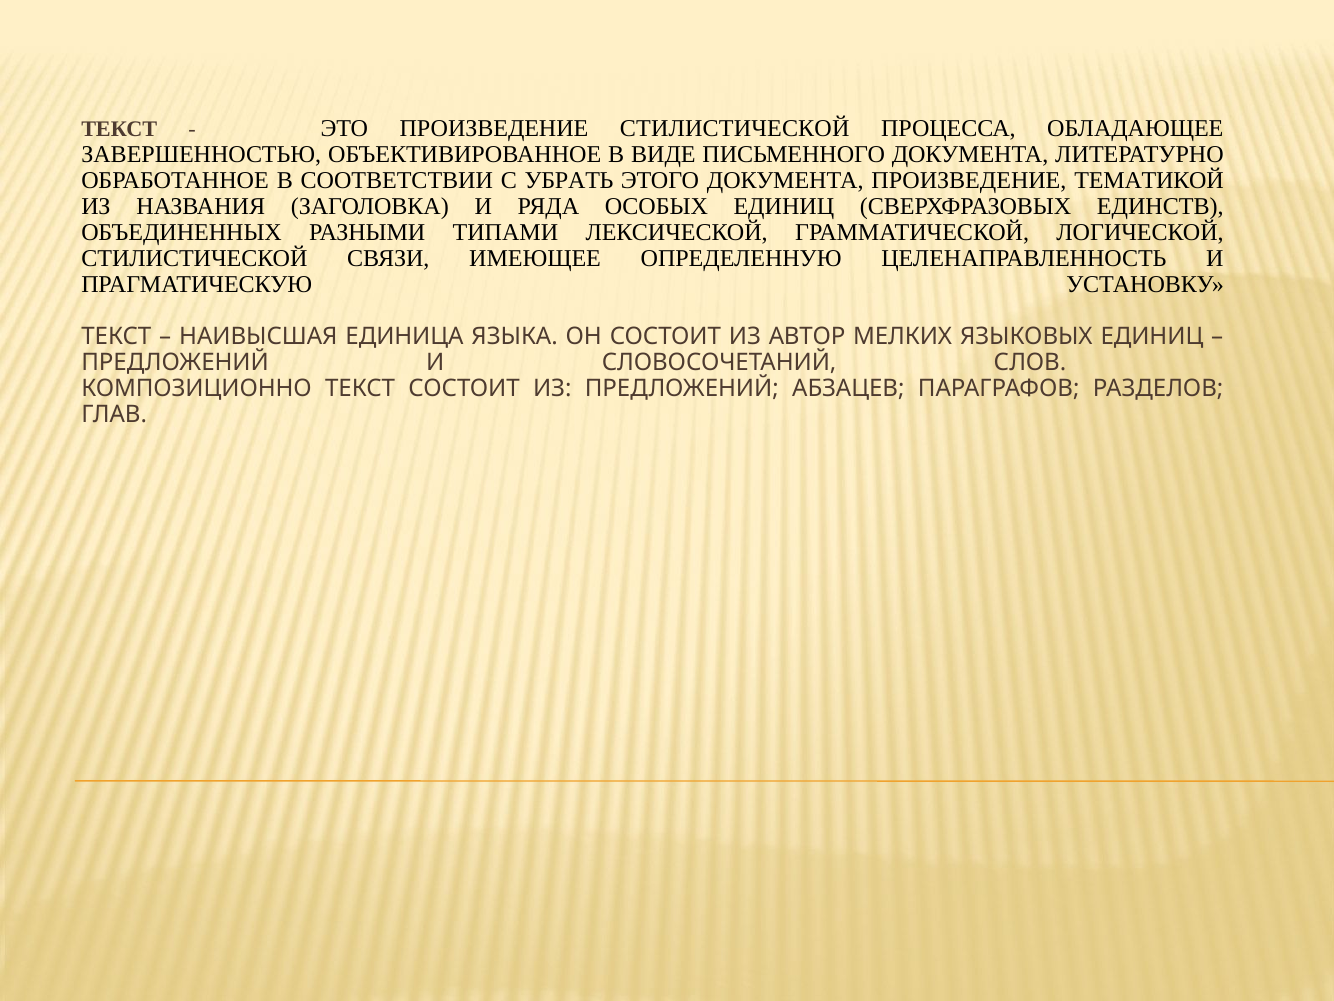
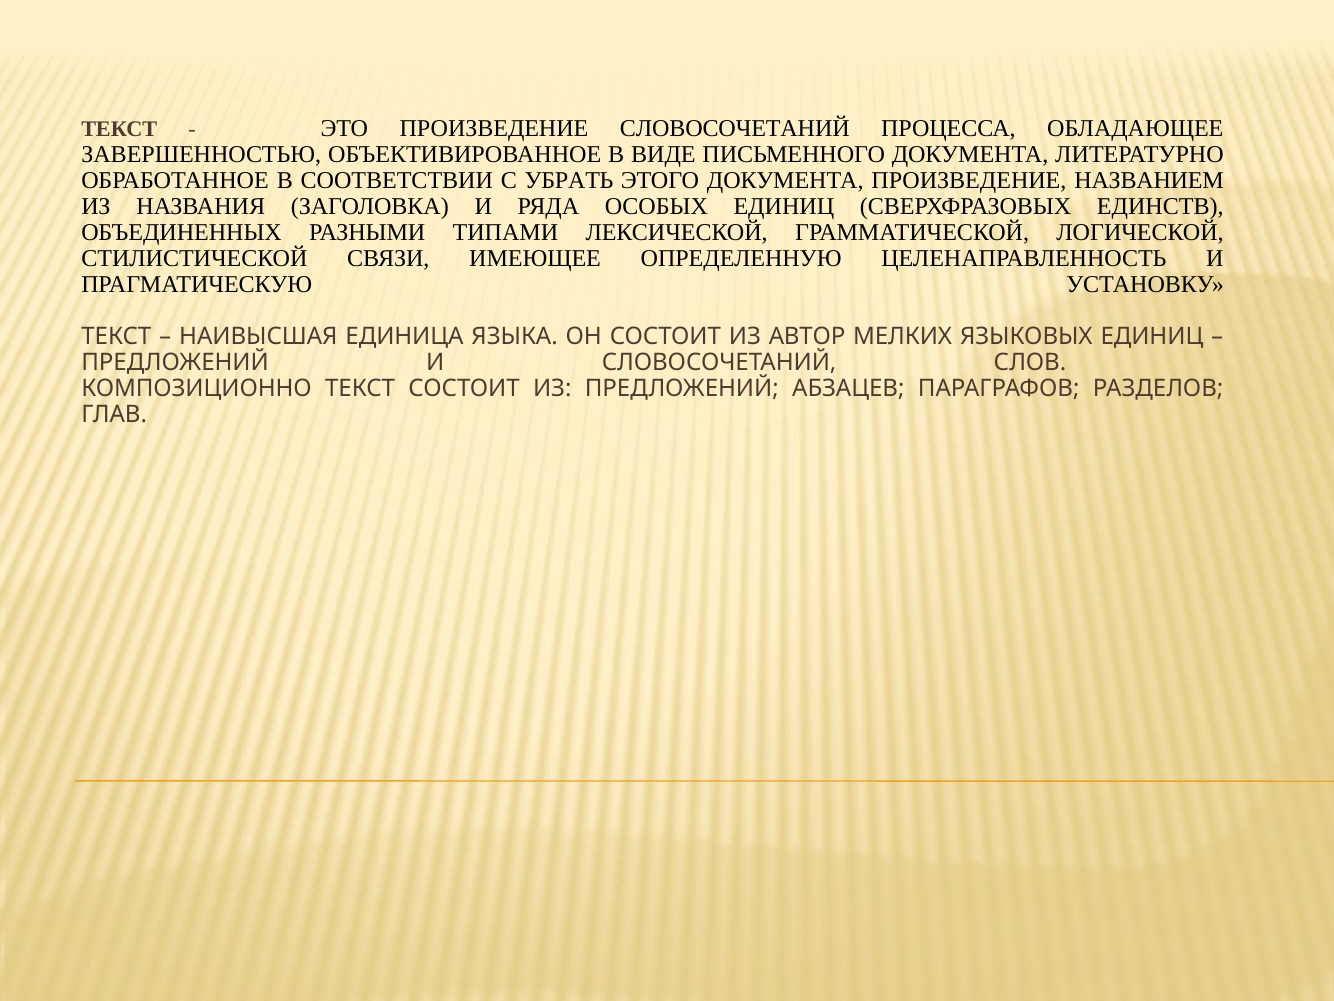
ПРОИЗВЕДЕНИЕ СТИЛИСТИЧЕСКОЙ: СТИЛИСТИЧЕСКОЙ -> СЛОВОСОЧЕТАНИЙ (735, 128)
ТЕМАТИКОЙ: ТЕМАТИКОЙ -> НАЗВАНИЕМ (1149, 180)
